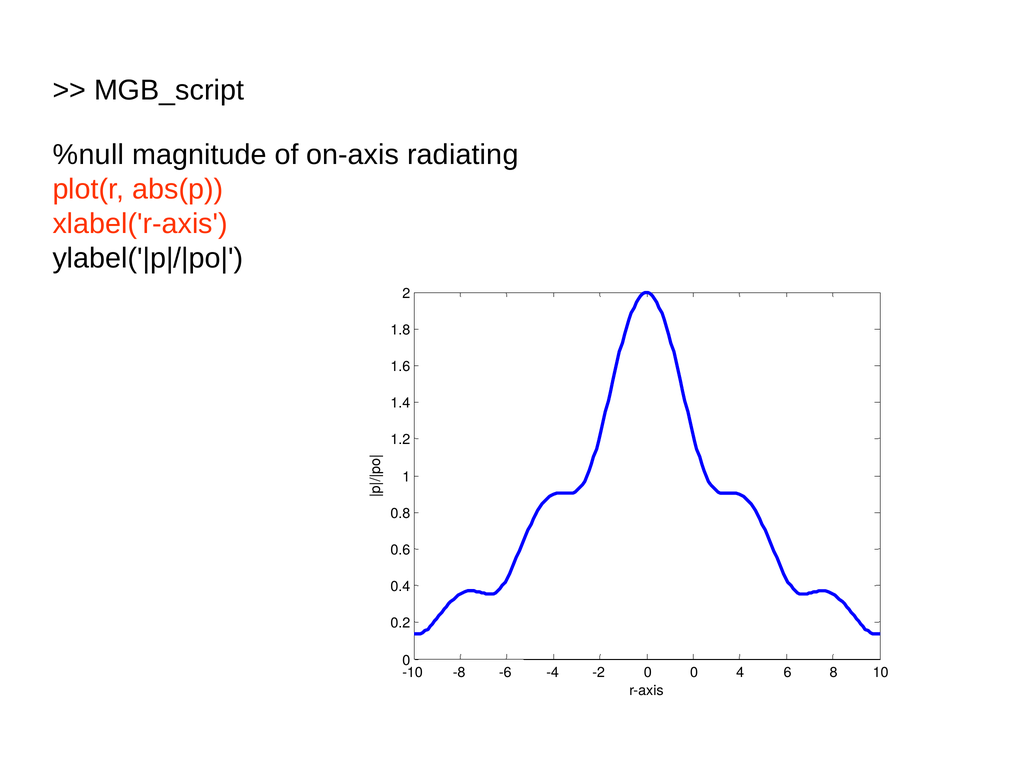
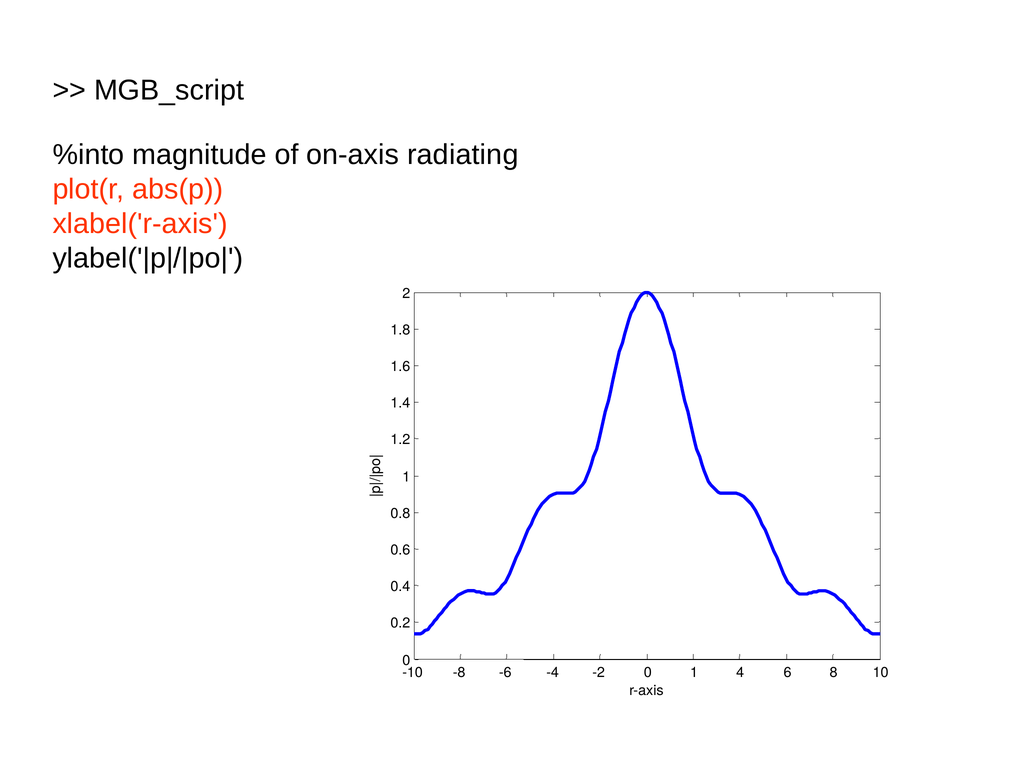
%null: %null -> %into (89, 155)
0 0: 0 -> 1 (694, 672)
